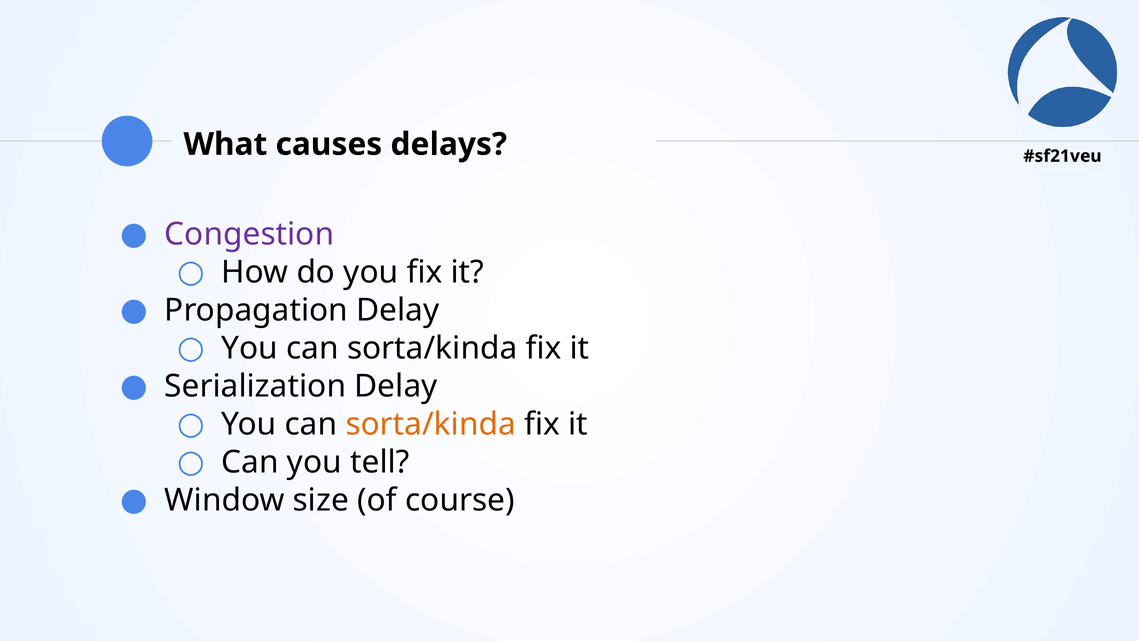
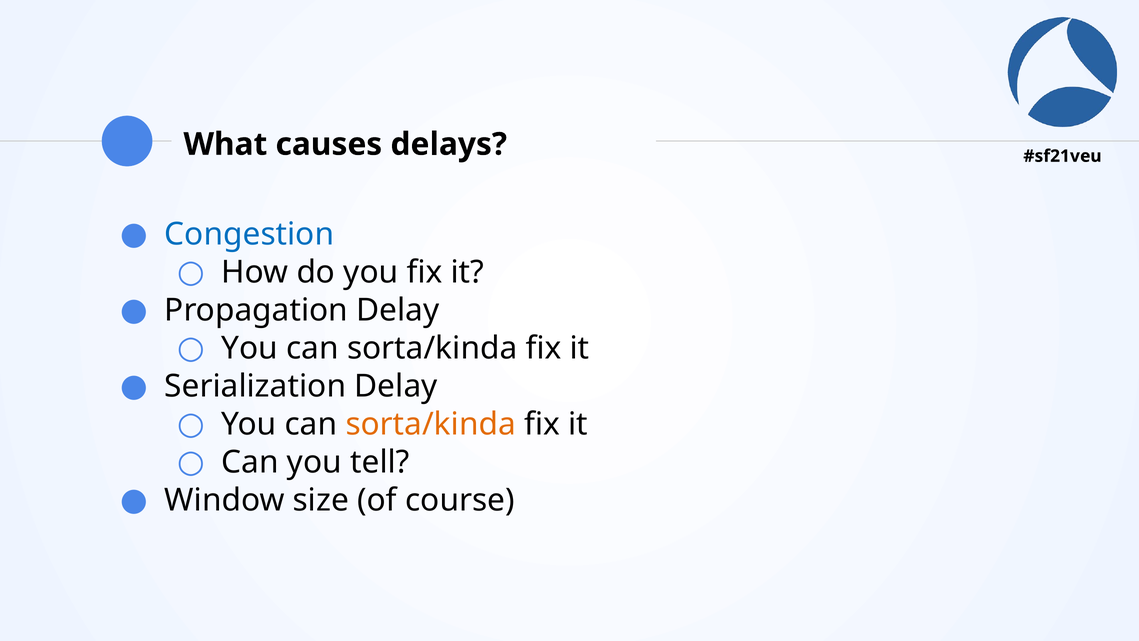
Congestion colour: purple -> blue (249, 234)
